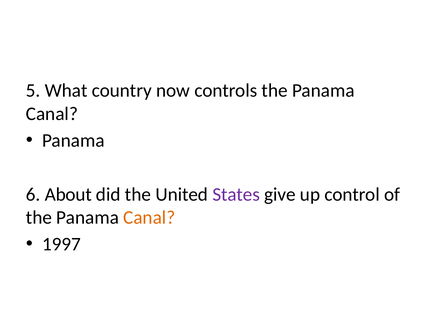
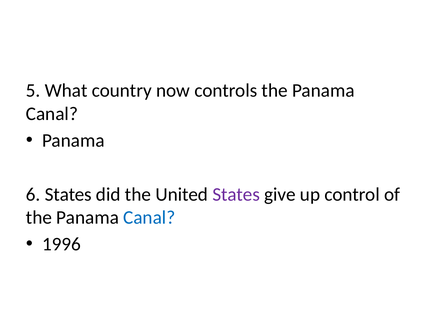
6 About: About -> States (68, 194)
Canal colour: orange -> blue (149, 217)
1997: 1997 -> 1996 (62, 244)
